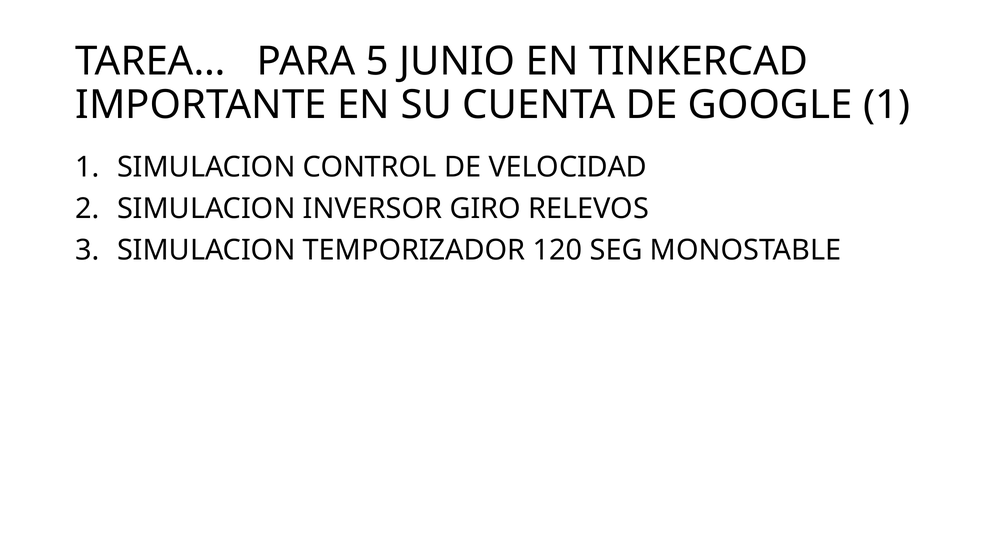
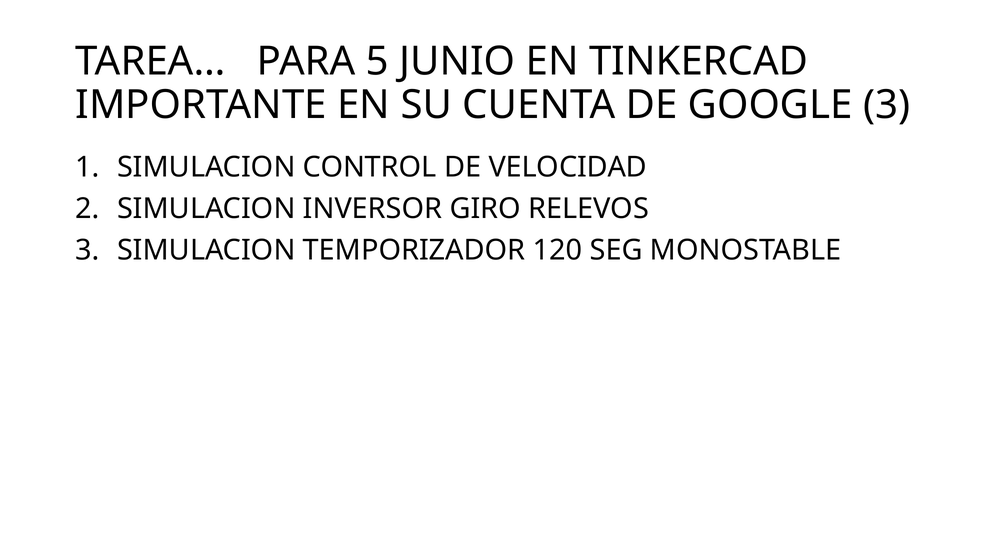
GOOGLE 1: 1 -> 3 (887, 105)
